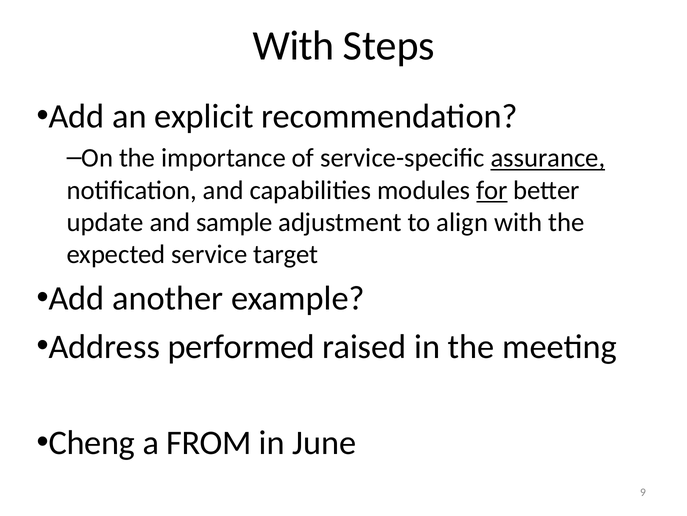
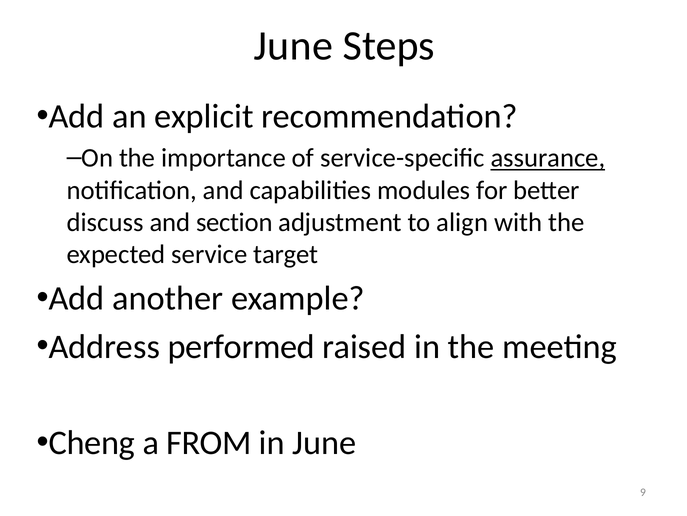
With: With -> June (293, 46)
for underline: present -> none (492, 190)
update: update -> discuss (105, 222)
sample: sample -> section (234, 222)
